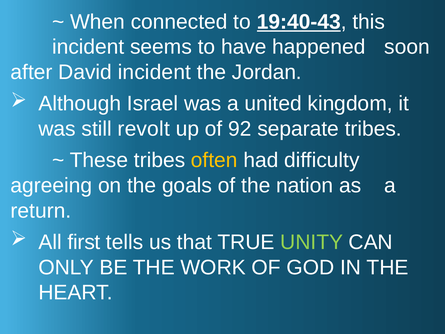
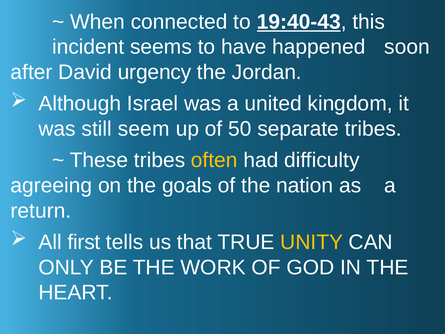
David incident: incident -> urgency (155, 72)
revolt: revolt -> seem (144, 129)
92: 92 -> 50 (240, 129)
UNITY colour: light green -> yellow (312, 242)
